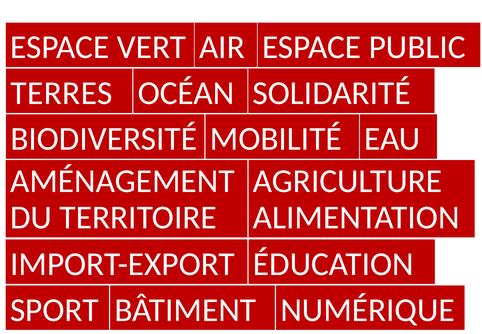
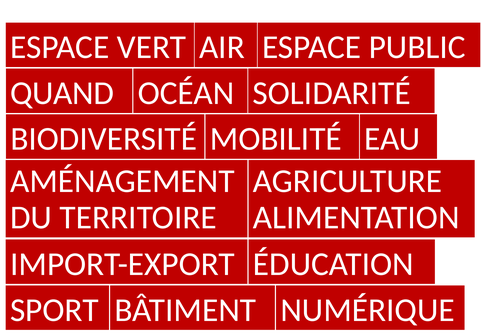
TERRES: TERRES -> QUAND (62, 93)
